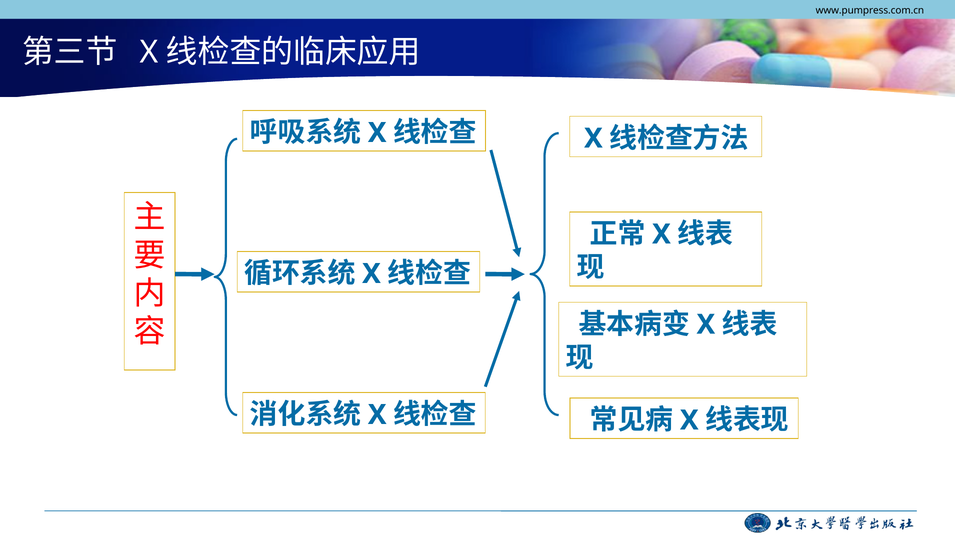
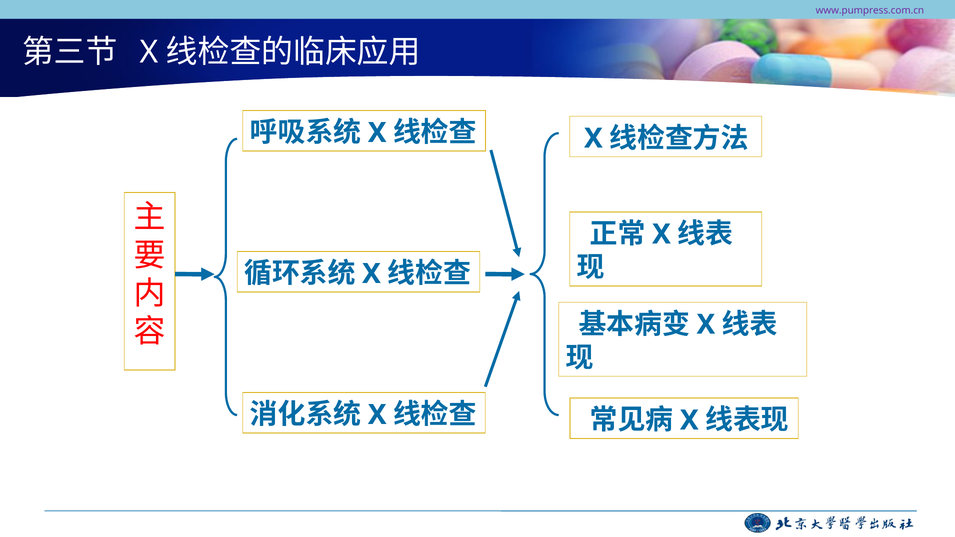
www.pumpress.com.cn colour: black -> purple (870, 10)
